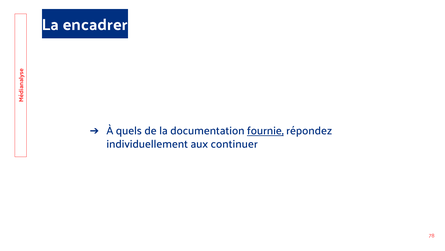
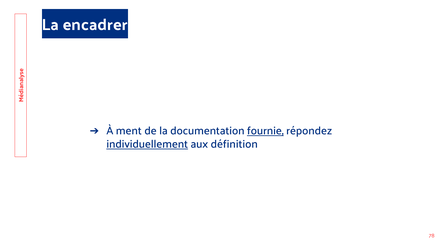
quels: quels -> ment (129, 130)
individuellement underline: none -> present (147, 144)
continuer: continuer -> définition (234, 144)
